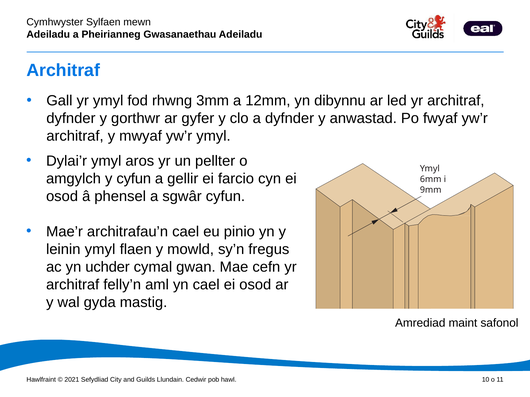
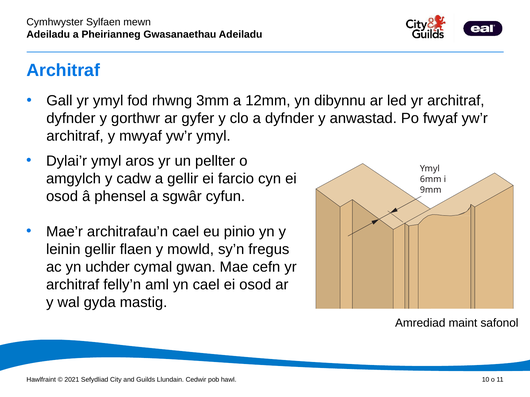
y cyfun: cyfun -> cadw (134, 179)
leinin ymyl: ymyl -> gellir (100, 250)
